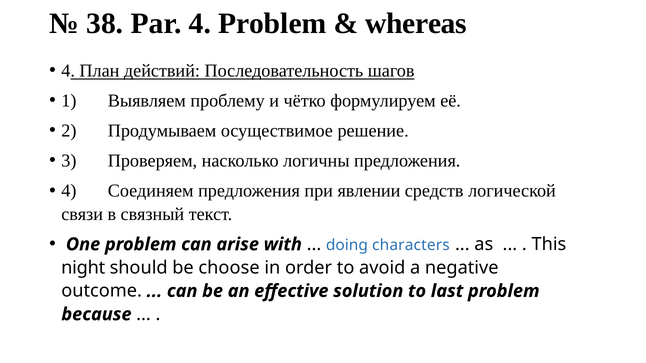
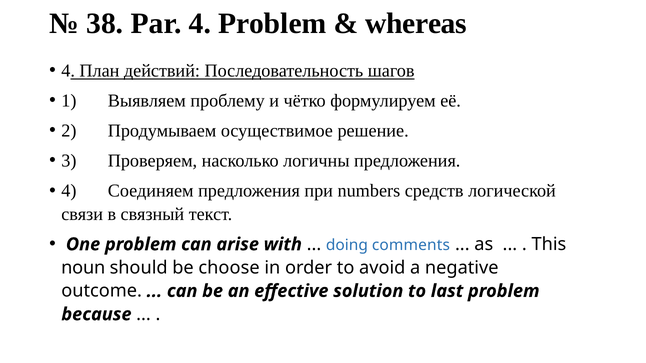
явлении: явлении -> numbers (369, 191)
characters: characters -> comments (411, 245)
night: night -> noun (83, 268)
